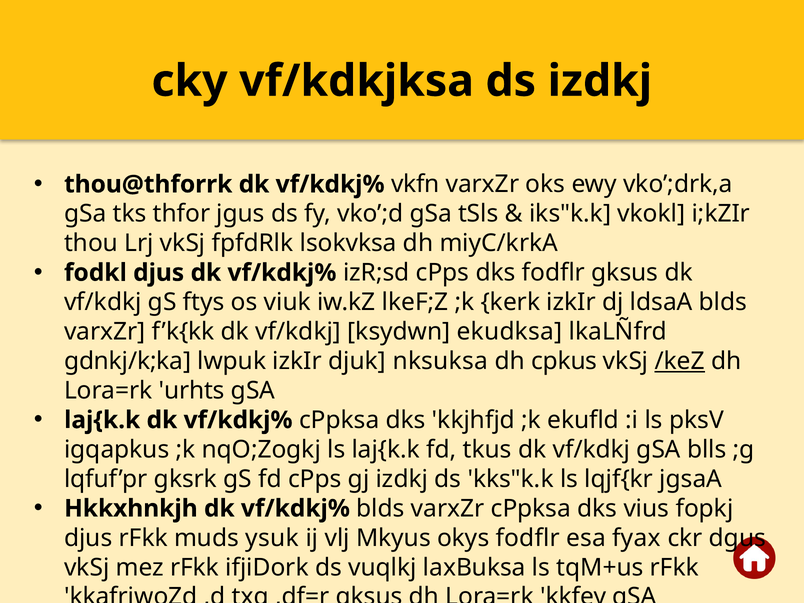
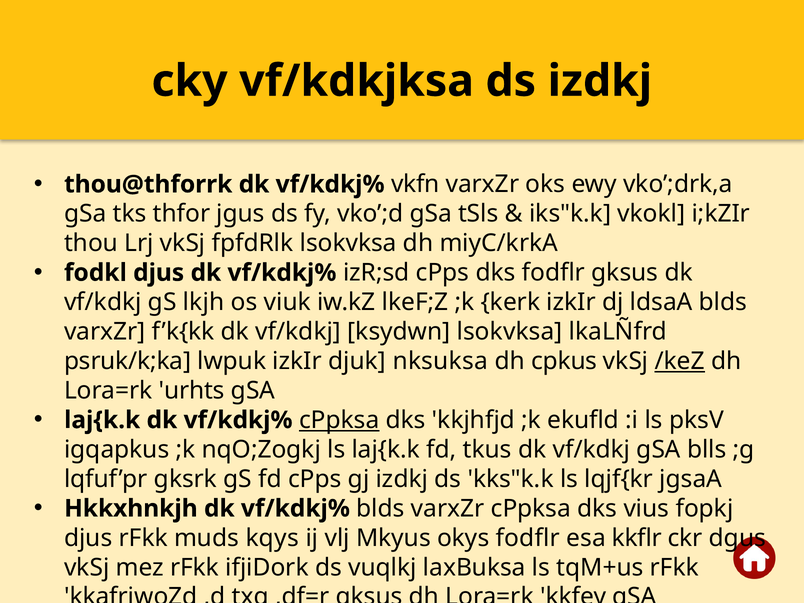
ftys: ftys -> lkjh (204, 302)
ksydwn ekudksa: ekudksa -> lsokvksa (510, 332)
gdnkj/k;ka: gdnkj/k;ka -> psruk/k;ka (128, 361)
cPpksa underline: none -> present (339, 420)
ysuk: ysuk -> kqys (272, 538)
fyax: fyax -> kkflr (637, 538)
